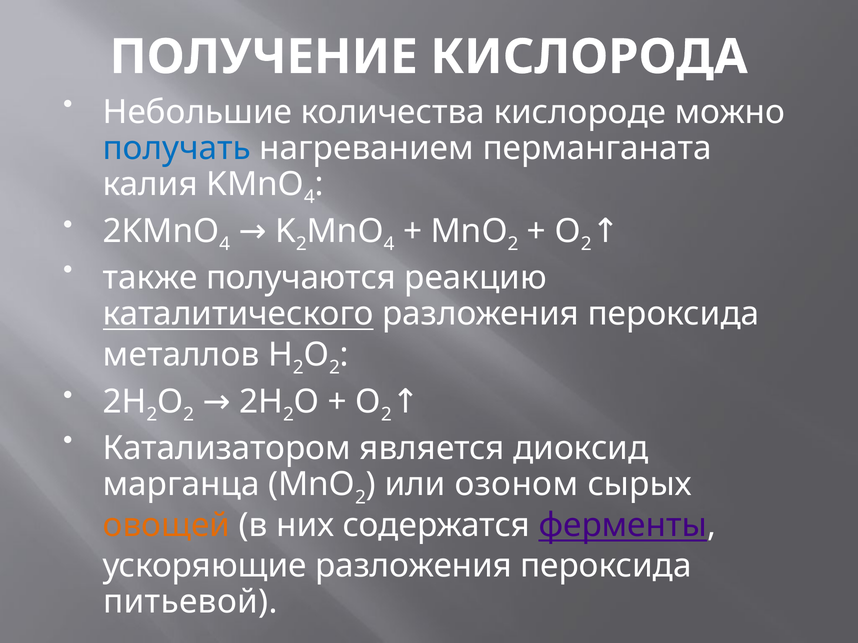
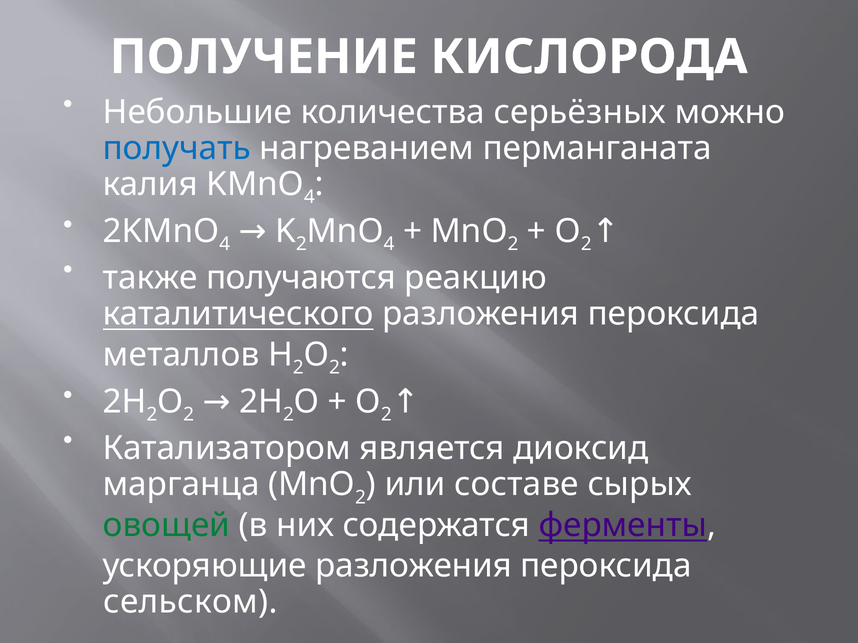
кислороде: кислороде -> серьёзных (580, 112)
озоном: озоном -> составе (516, 485)
овощей colour: orange -> green (166, 526)
питьевой: питьевой -> сельском (190, 602)
